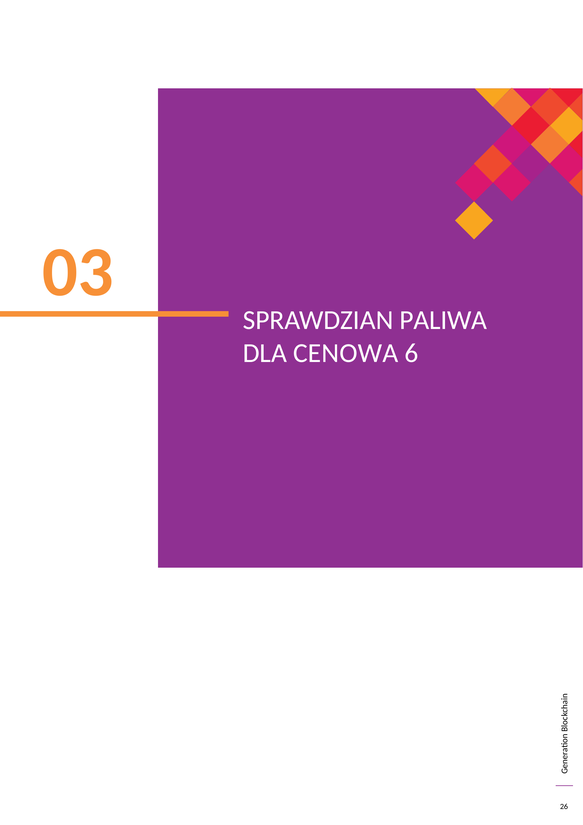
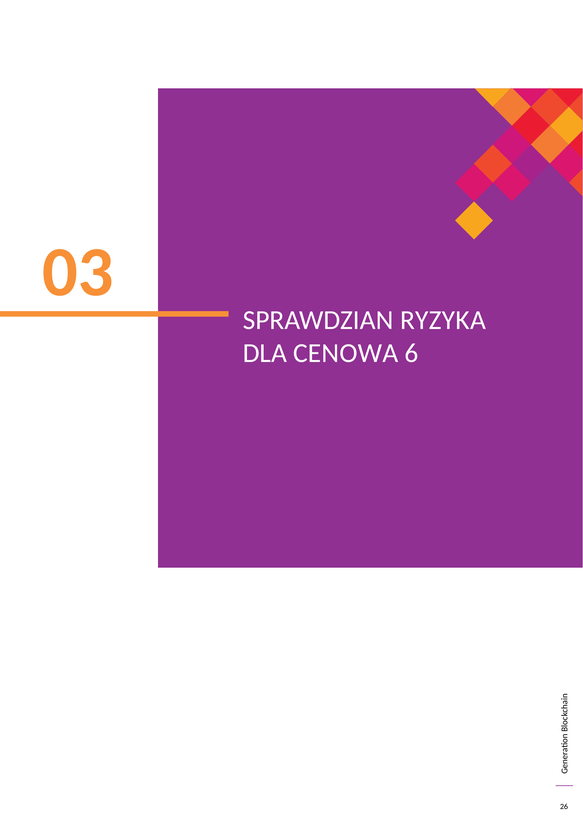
PALIWA: PALIWA -> RYZYKA (443, 320)
